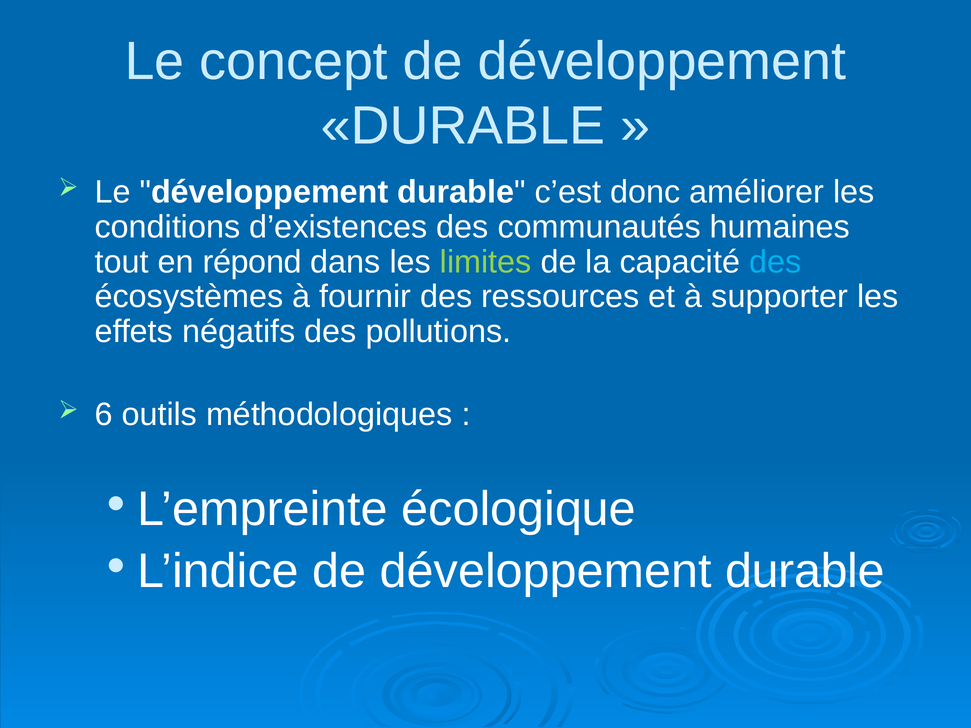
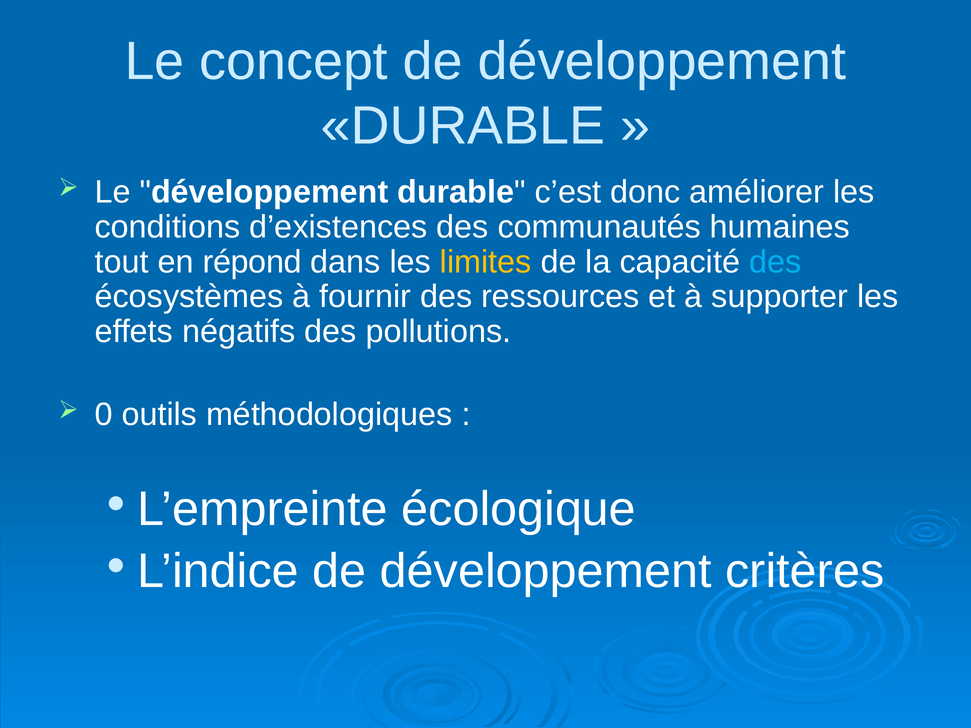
limites colour: light green -> yellow (486, 262)
6: 6 -> 0 (104, 415)
L’indice de développement durable: durable -> critères (805, 571)
